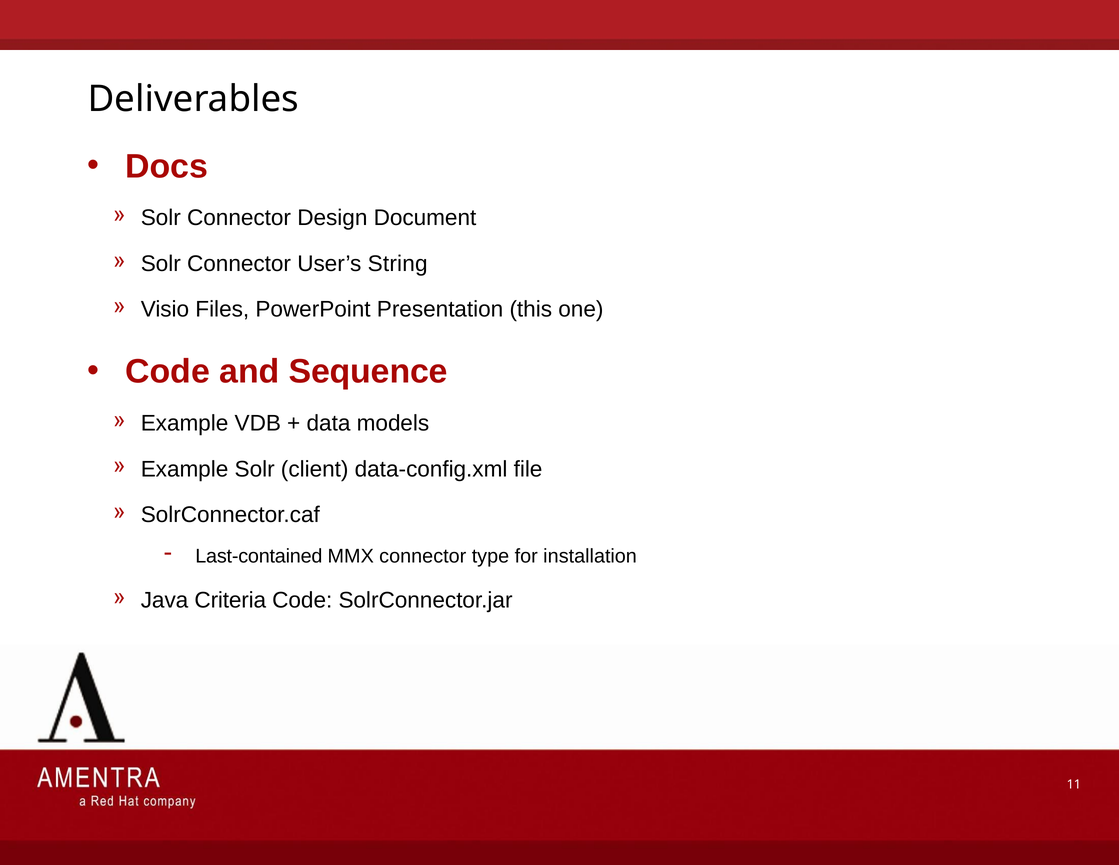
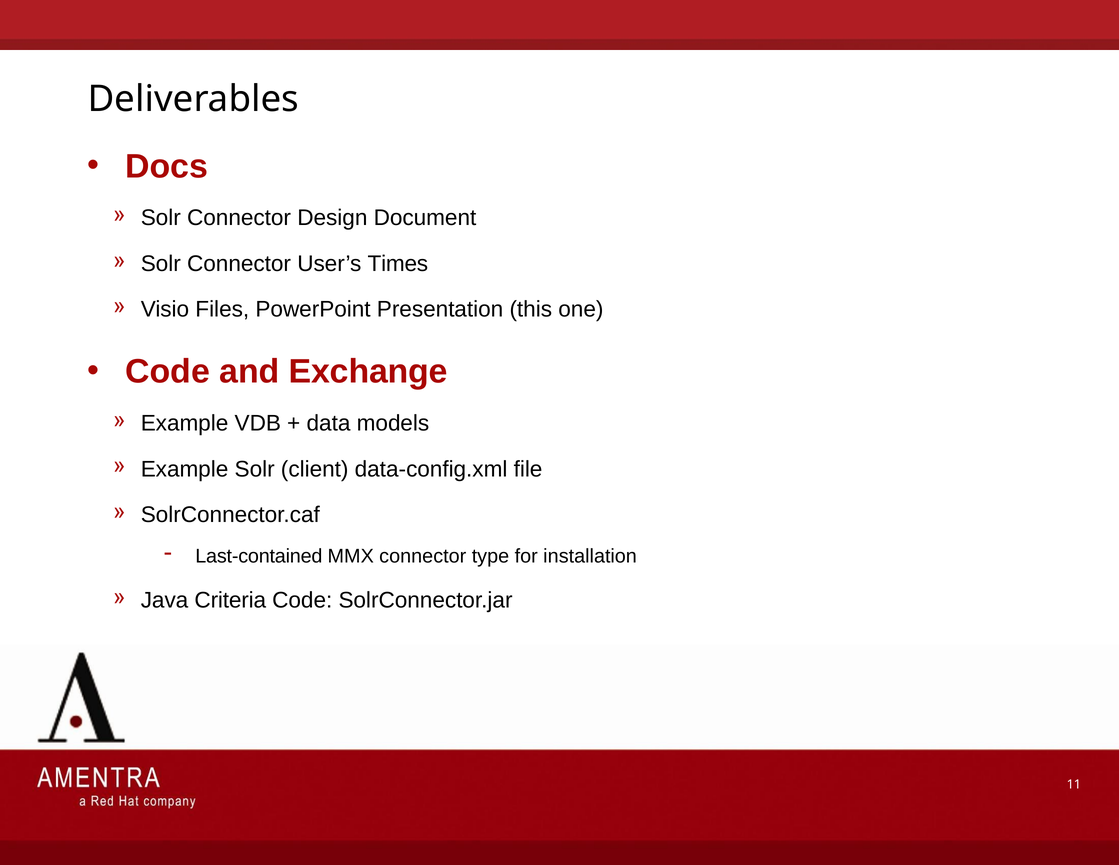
String: String -> Times (398, 264)
Sequence: Sequence -> Exchange (368, 372)
